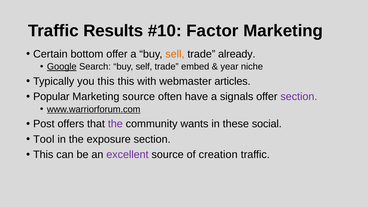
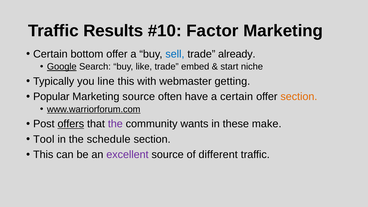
sell colour: orange -> blue (175, 54)
self: self -> like (144, 67)
year: year -> start (229, 67)
you this: this -> line (106, 81)
articles: articles -> getting (232, 81)
a signals: signals -> certain (237, 97)
section colour: purple -> orange (299, 97)
offers underline: none -> present (71, 124)
social: social -> make (267, 124)
exposure: exposure -> schedule (109, 139)
creation: creation -> different (218, 155)
